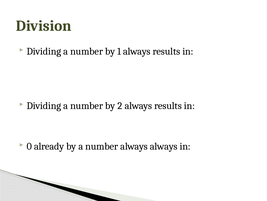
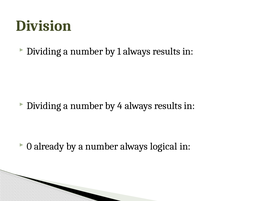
2: 2 -> 4 (120, 105)
always always: always -> logical (164, 146)
